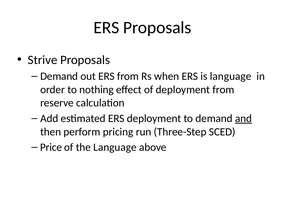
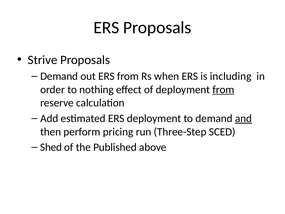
is language: language -> including (231, 76)
from underline: none -> present (223, 89)
Price: Price -> Shed (51, 147)
the Language: Language -> Published (115, 147)
